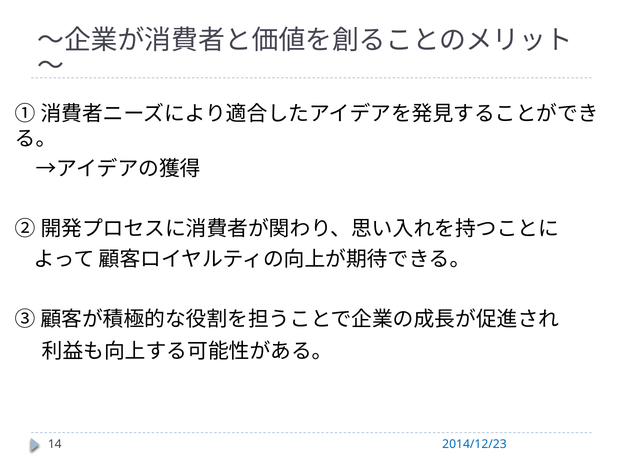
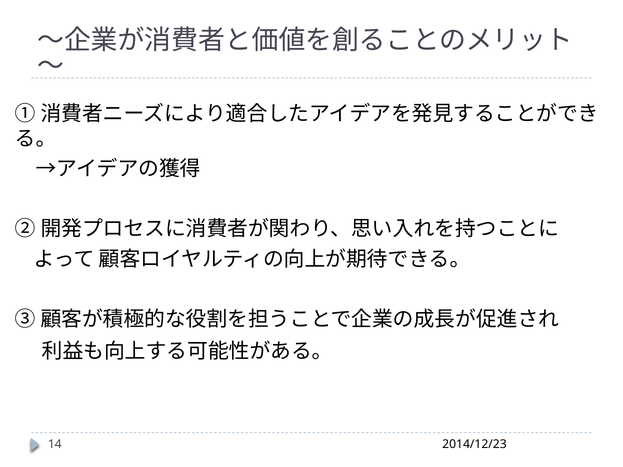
2014/12/23 colour: blue -> black (474, 444)
